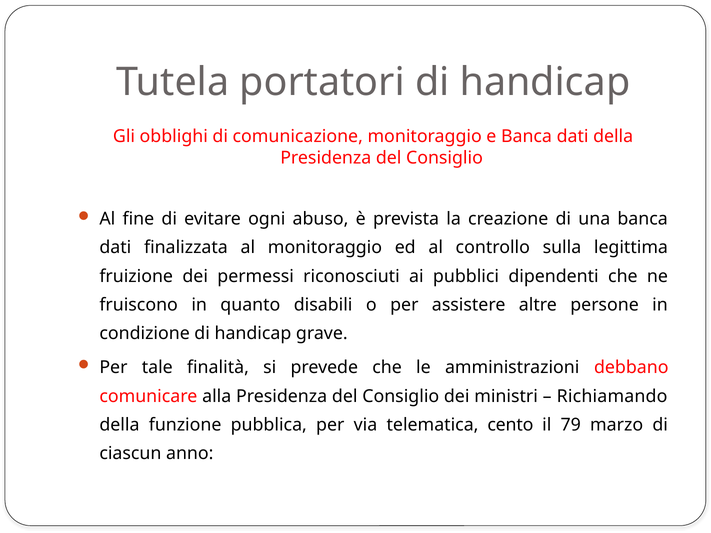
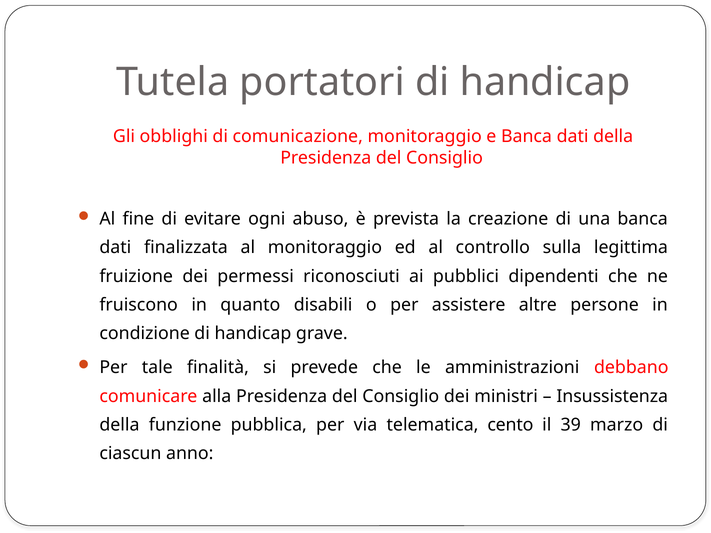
Richiamando: Richiamando -> Insussistenza (612, 396)
79: 79 -> 39 (571, 425)
